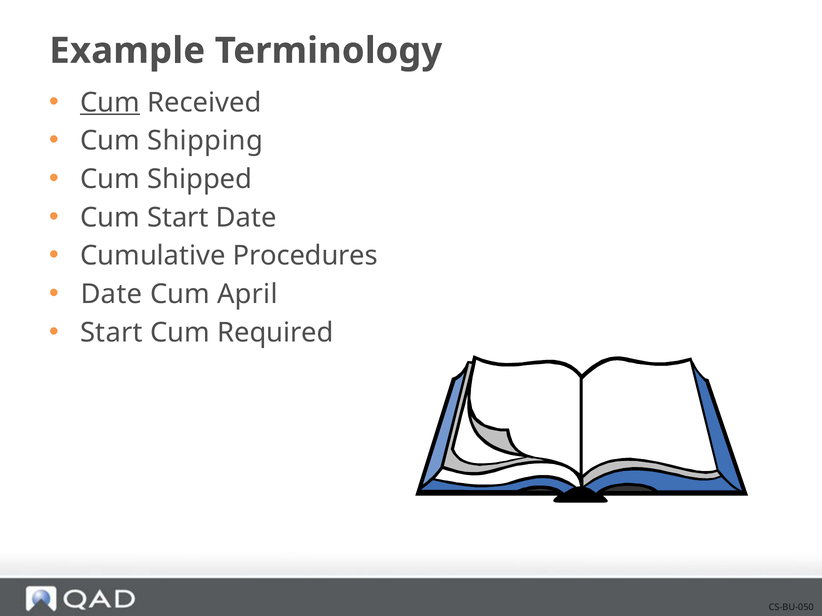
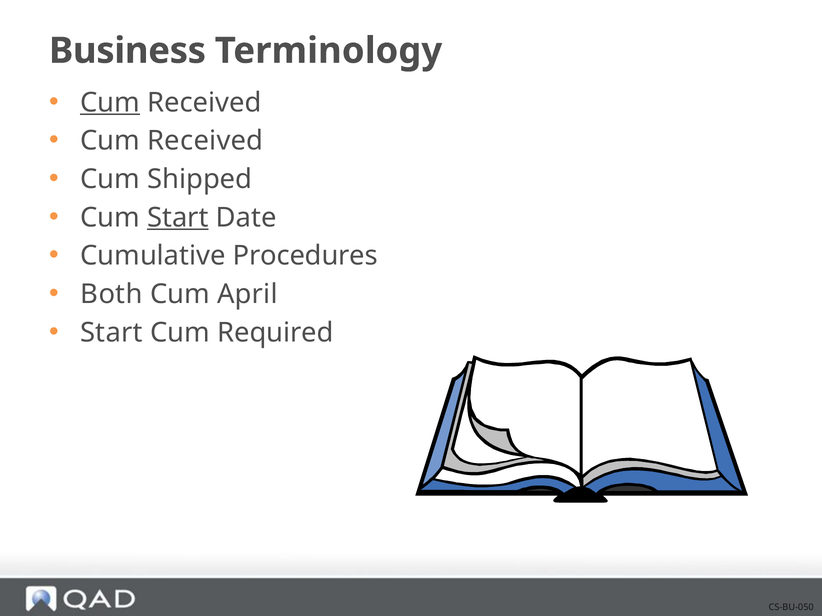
Example: Example -> Business (127, 51)
Shipping: Shipping -> Received (205, 141)
Start underline: none -> present (178, 218)
Date: Date -> Both (111, 294)
